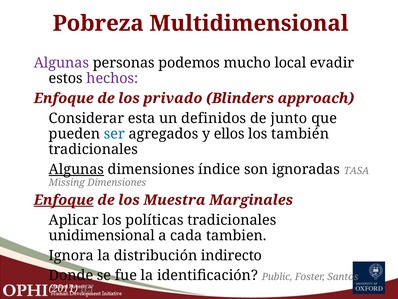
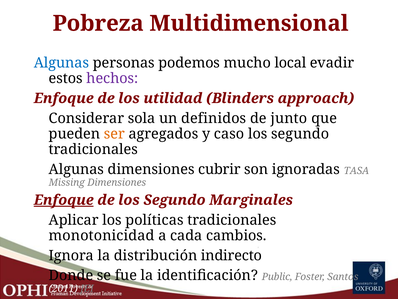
Algunas colour: purple -> blue (61, 63)
privado: privado -> utilidad (173, 98)
esta: esta -> sola (142, 118)
ser colour: blue -> orange (114, 134)
ellos: ellos -> caso (229, 134)
también: también -> segundo (300, 134)
Algunas underline: present -> none (76, 169)
índice: índice -> cubrir (219, 169)
de los Muestra: Muestra -> Segundo (174, 200)
unidimensional: unidimensional -> monotonicidad (102, 235)
tambien: tambien -> cambios (236, 235)
